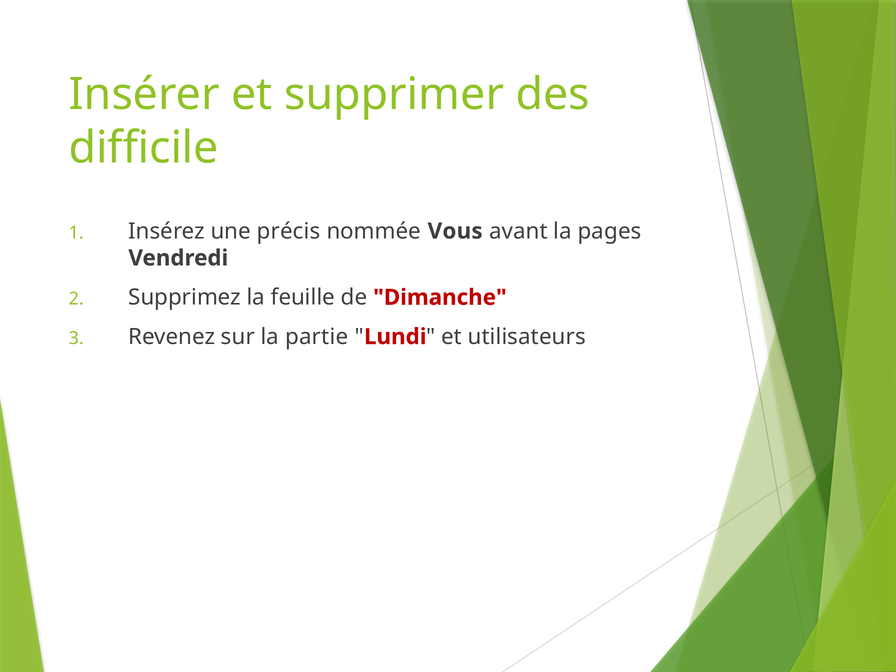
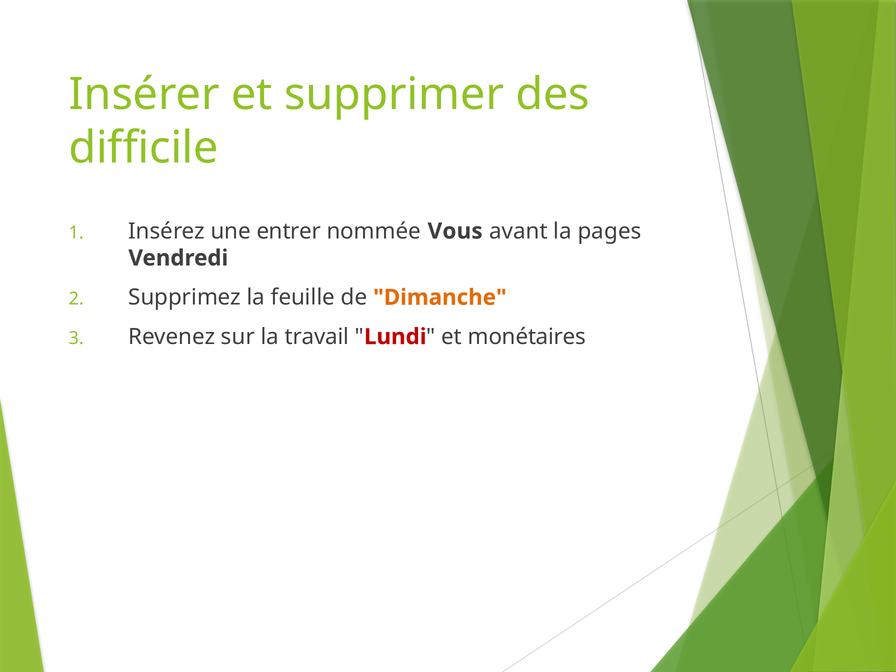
précis: précis -> entrer (289, 231)
Dimanche colour: red -> orange (440, 297)
partie: partie -> travail (317, 337)
utilisateurs: utilisateurs -> monétaires (527, 337)
